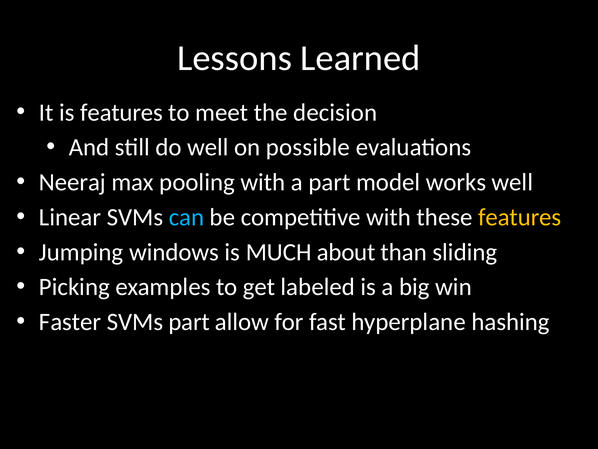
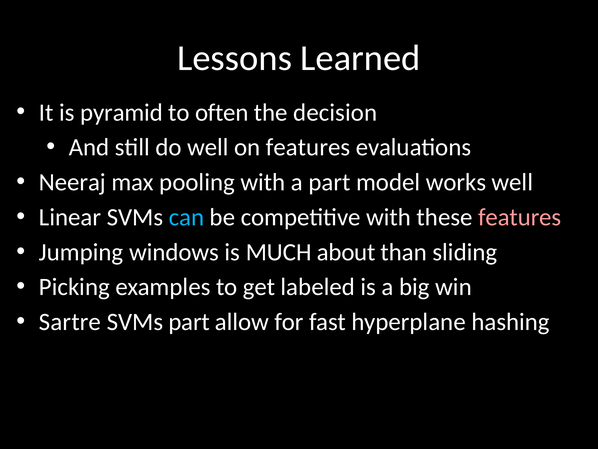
is features: features -> pyramid (121, 112)
meet: meet -> often (222, 112)
on possible: possible -> features (308, 147)
features colour: yellow -> pink (520, 217)
Faster: Faster -> Sartre (70, 322)
